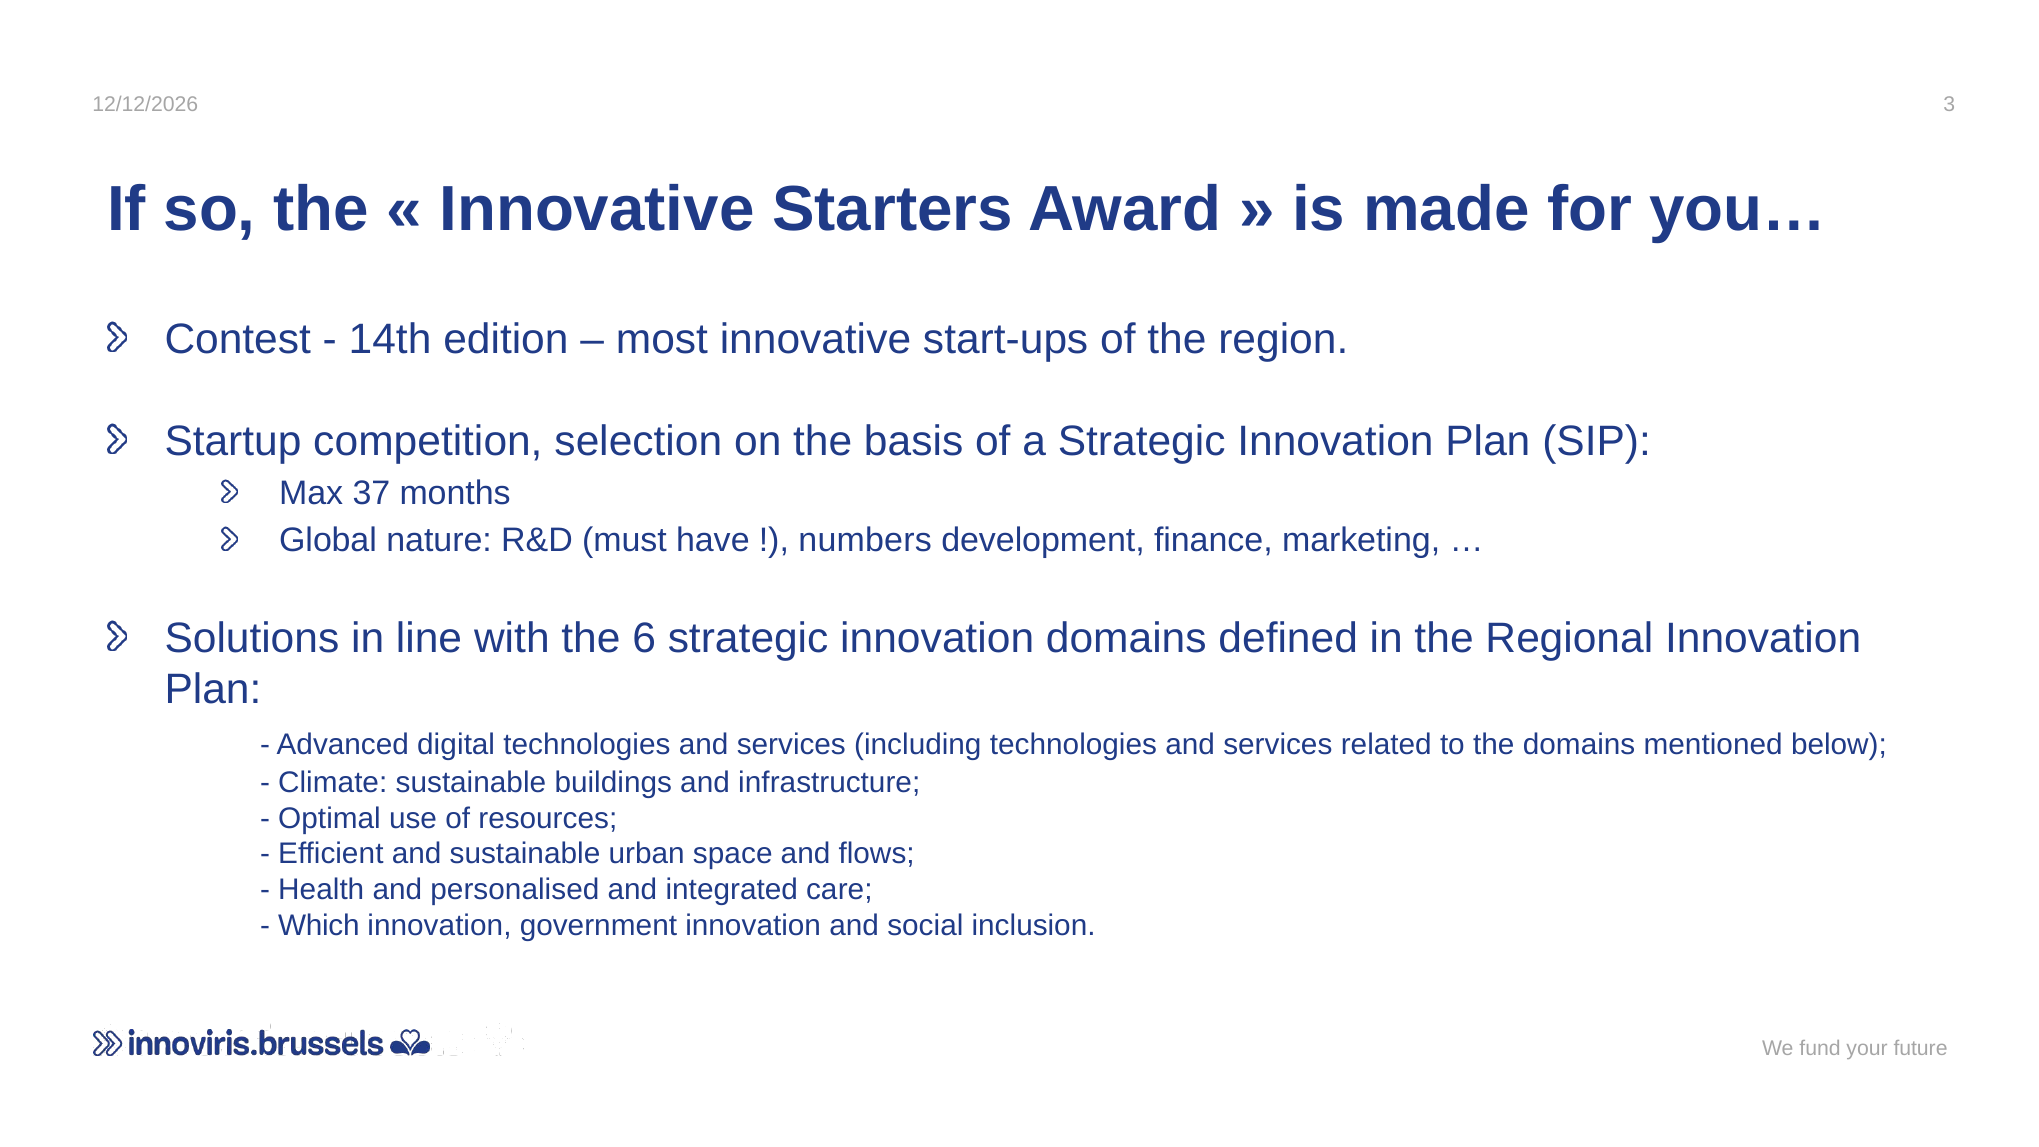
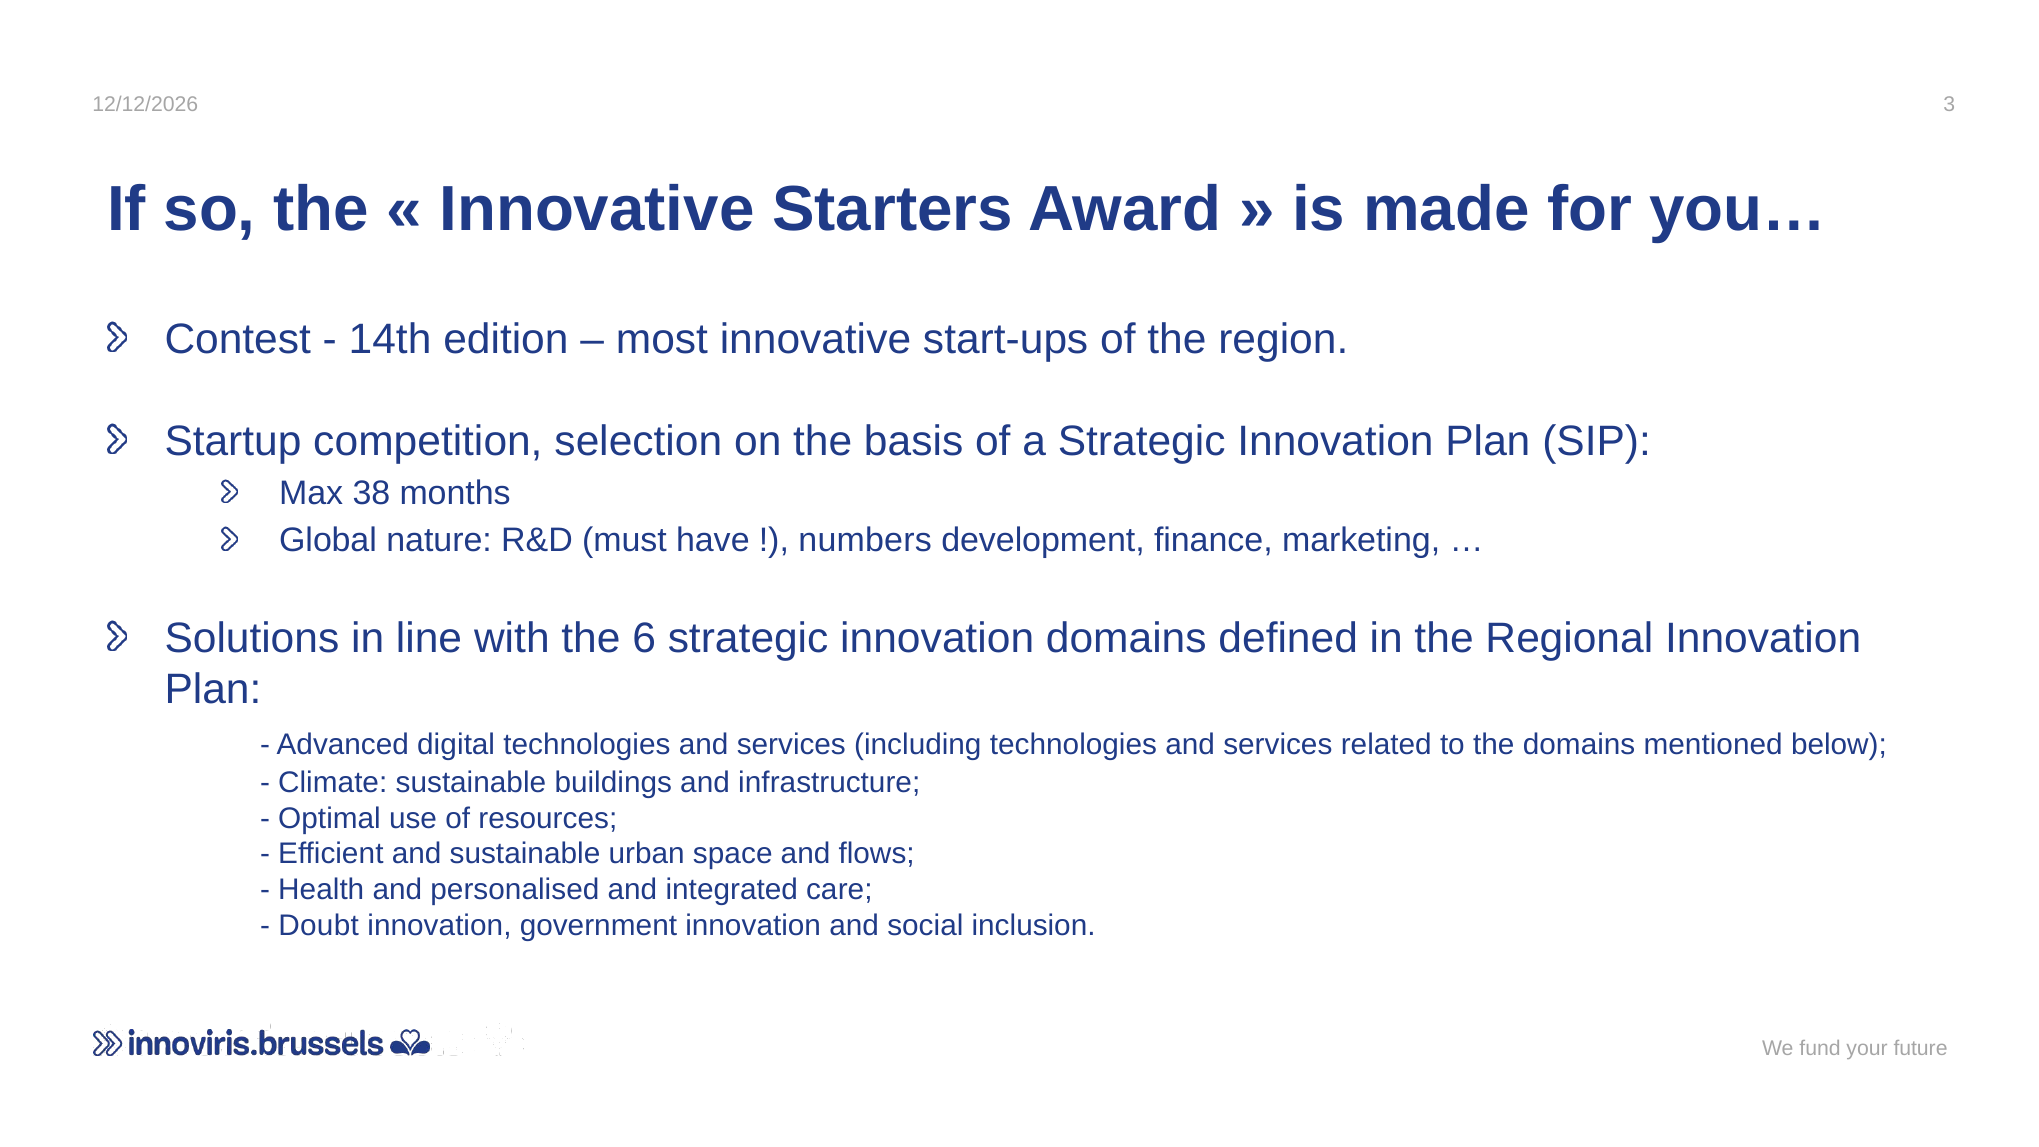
37: 37 -> 38 (371, 493)
Which: Which -> Doubt (319, 925)
